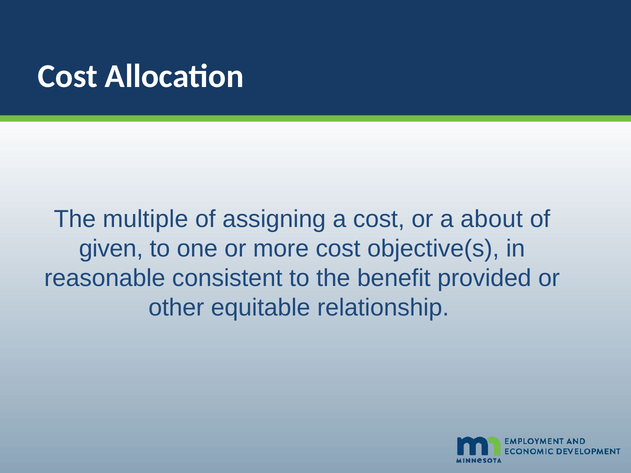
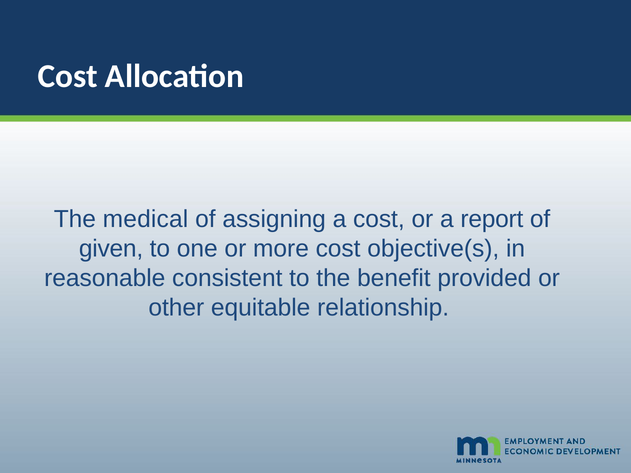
multiple: multiple -> medical (146, 219)
about: about -> report (492, 219)
